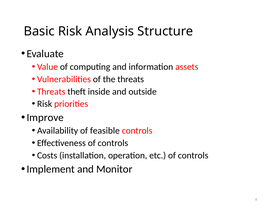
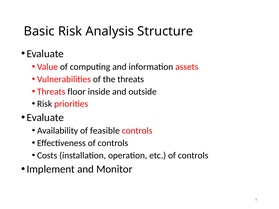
theft: theft -> floor (77, 92)
Improve: Improve -> Evaluate (45, 118)
